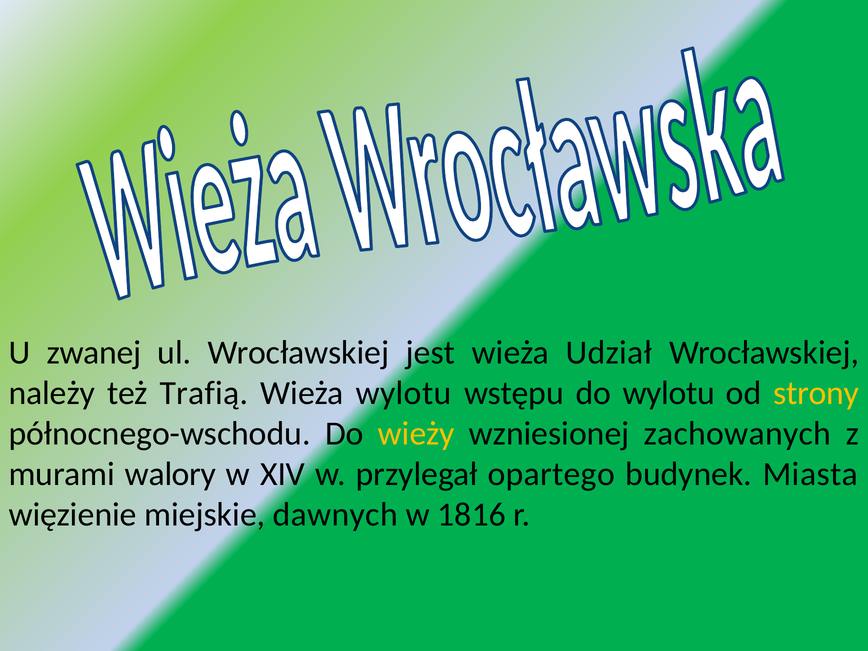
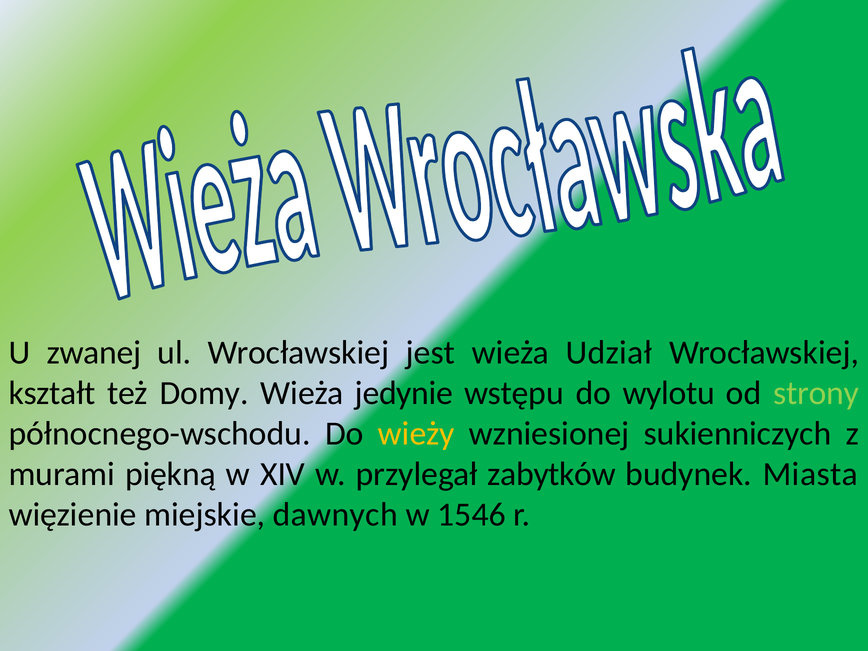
należy: należy -> kształt (52, 393)
Trafią: Trafią -> Domy (204, 393)
Wieża wylotu: wylotu -> jedynie (404, 393)
strony colour: yellow -> light green (816, 393)
zachowanych: zachowanych -> sukienniczych (738, 433)
walory: walory -> piękną (170, 474)
opartego: opartego -> zabytków (552, 474)
1816: 1816 -> 1546 (472, 514)
